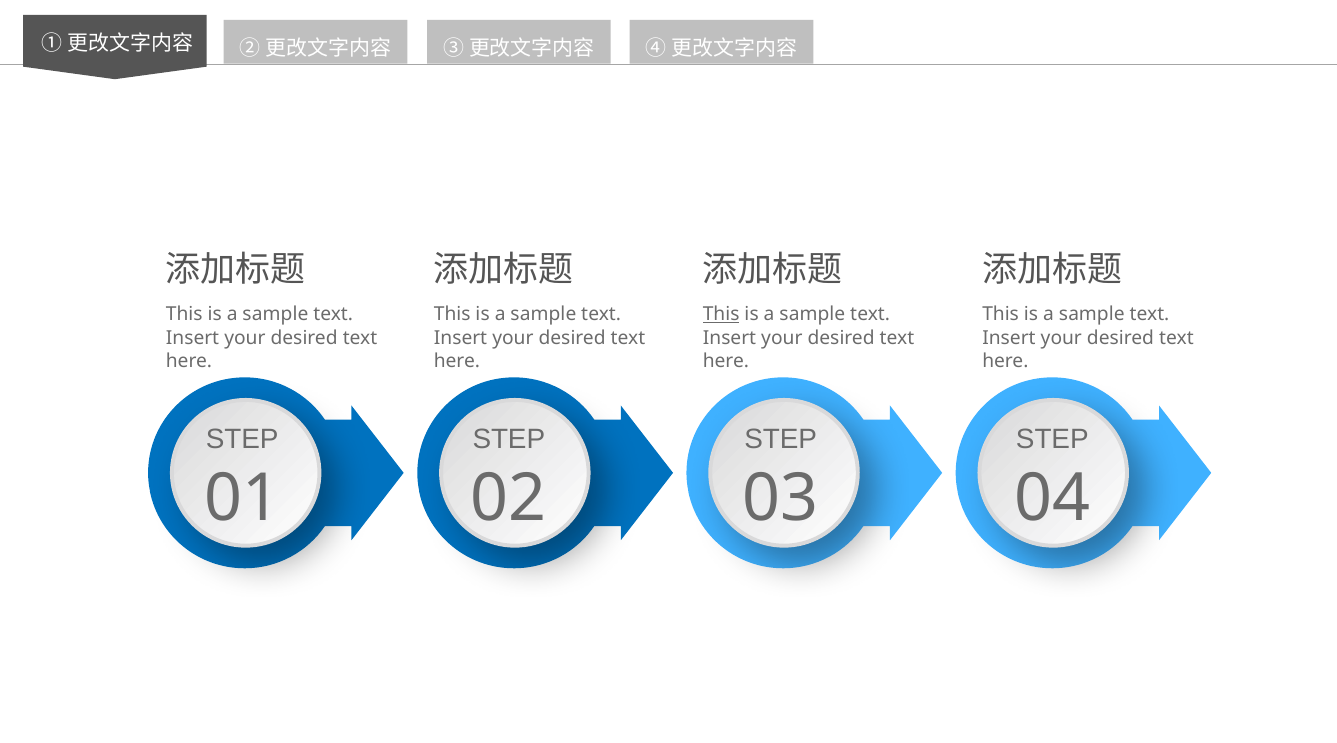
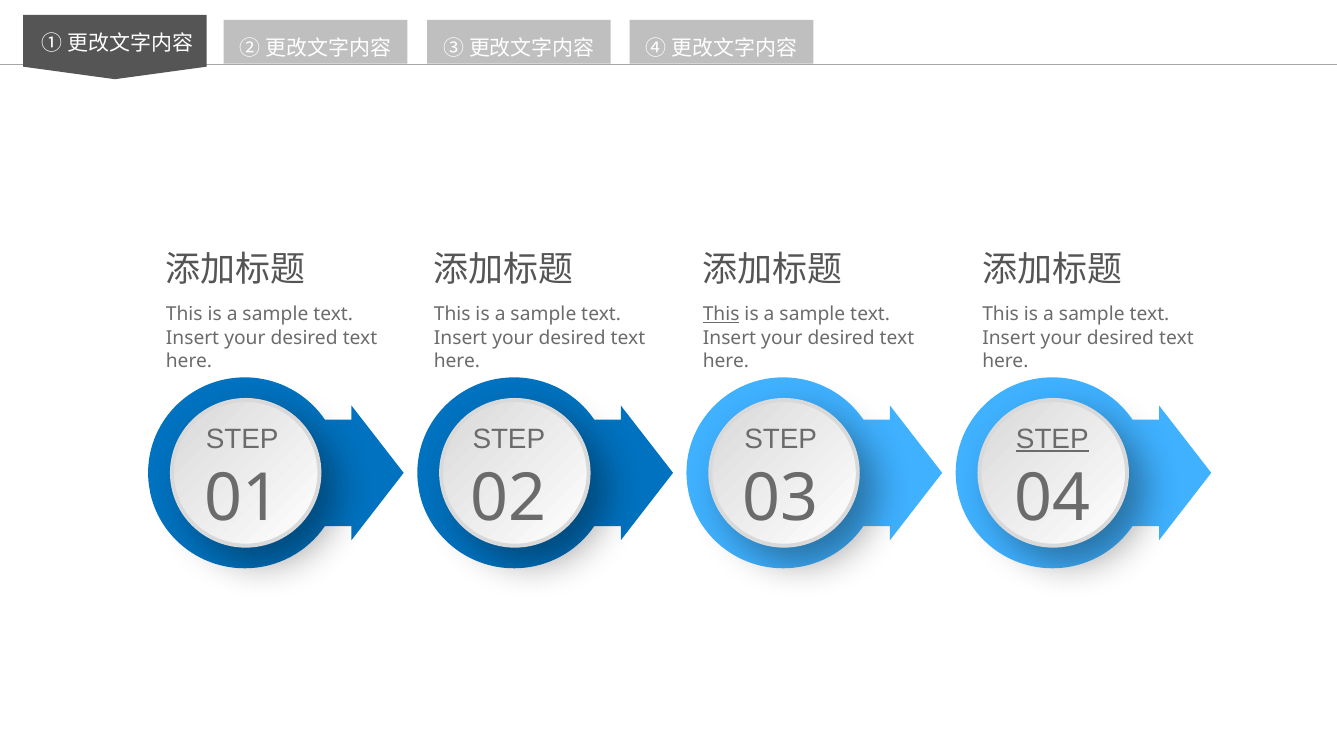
STEP underline: none -> present (1052, 439)
